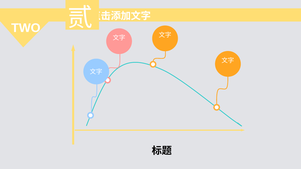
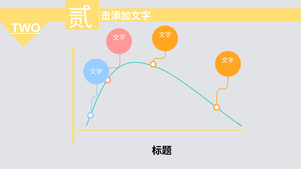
TWO underline: none -> present (26, 28)
